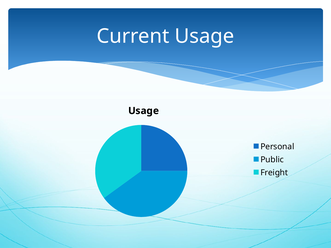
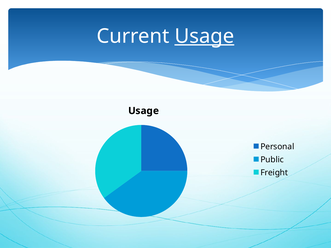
Usage underline: none -> present (204, 36)
